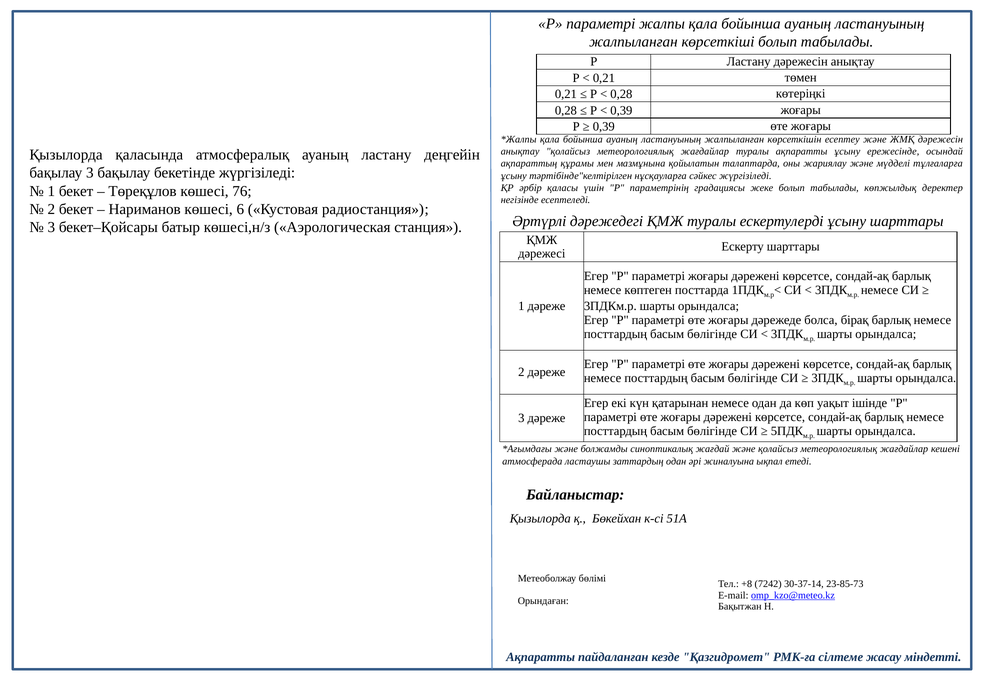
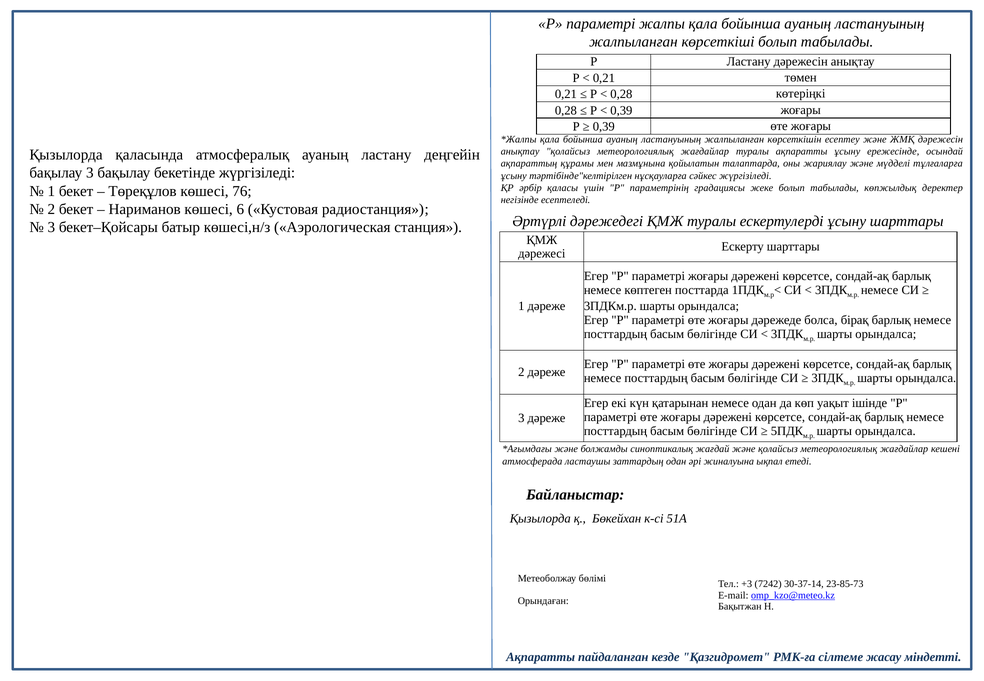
+8: +8 -> +3 (747, 584)
